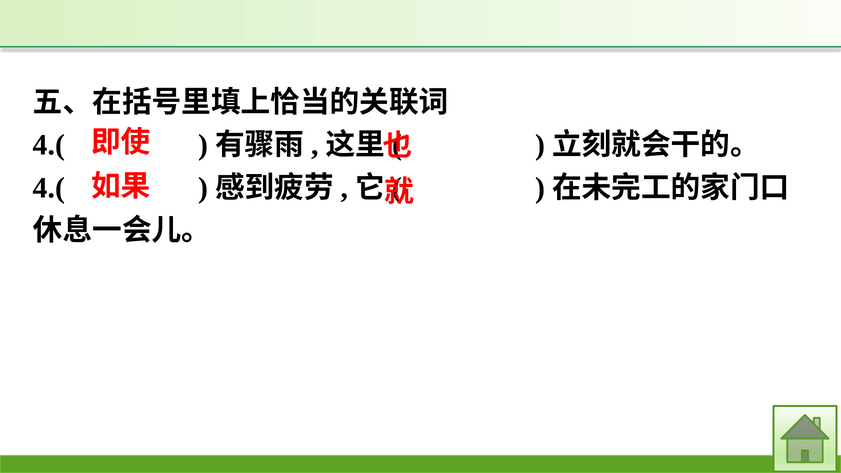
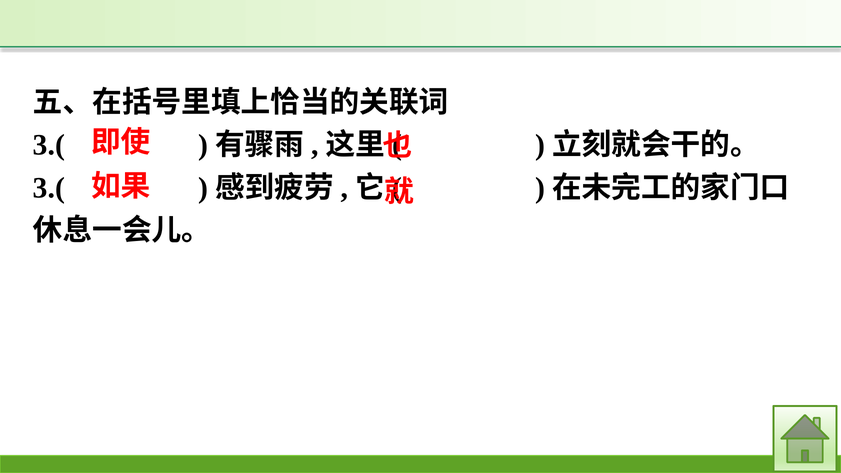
4.(: 4.( -> 3.( (49, 145)
4.(: 4.( -> 3.( (49, 188)
